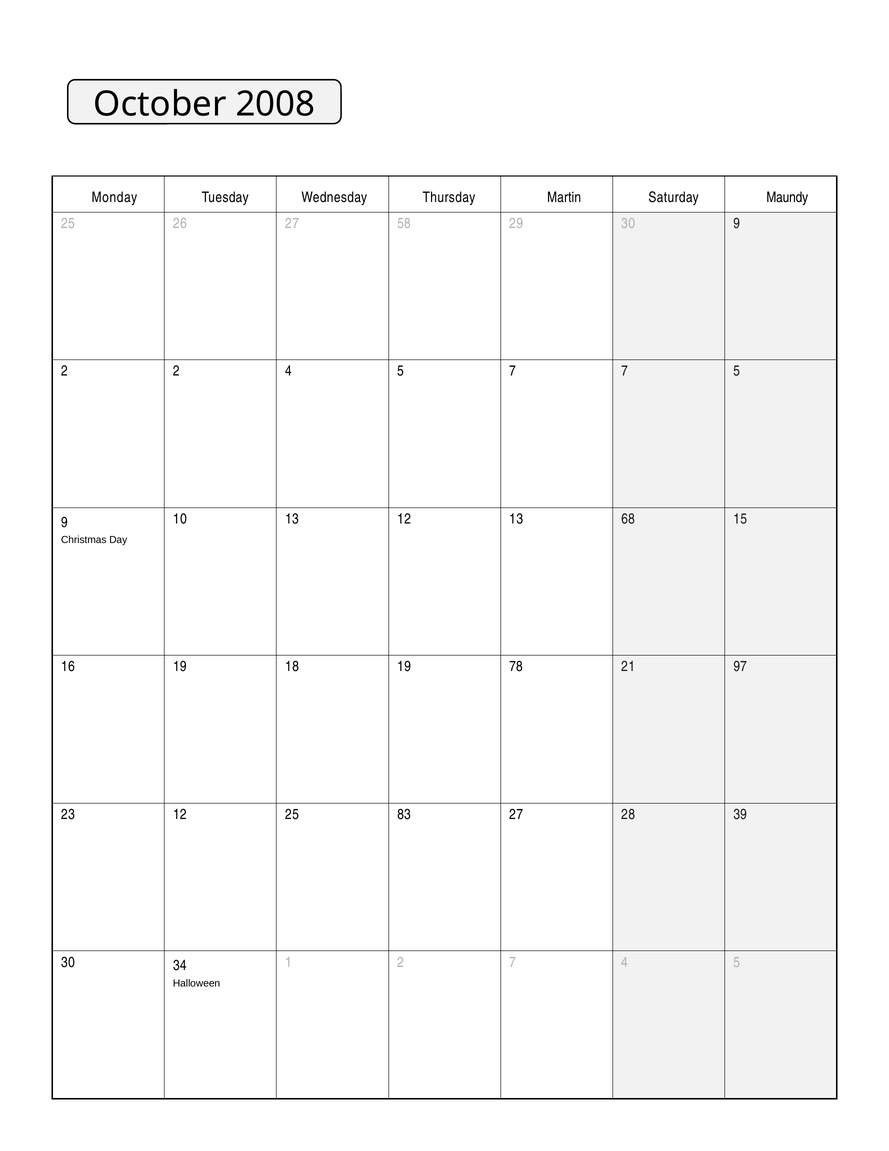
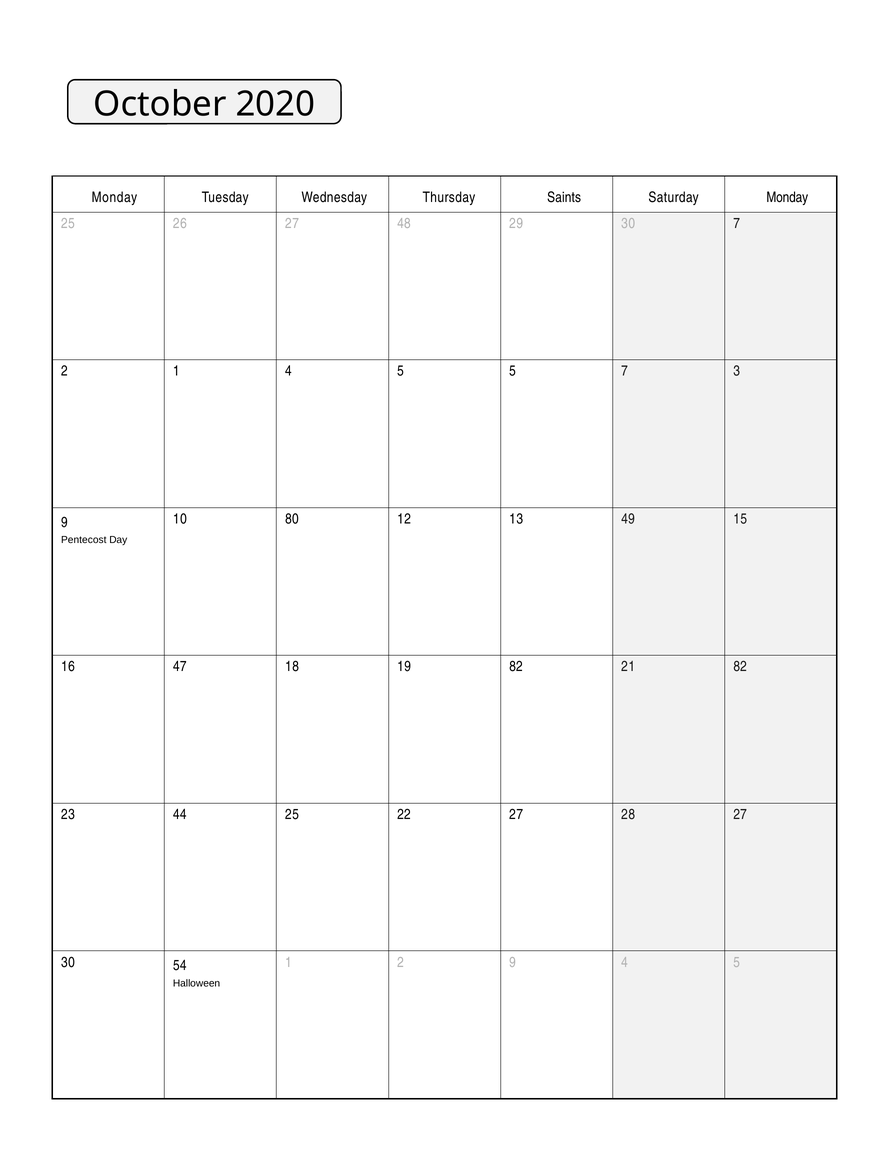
2008: 2008 -> 2020 (275, 104)
Martin: Martin -> Saints (564, 197)
Saturday Maundy: Maundy -> Monday (787, 197)
58: 58 -> 48 (404, 223)
30 9: 9 -> 7 (737, 223)
2 2: 2 -> 1 (176, 371)
5 7: 7 -> 5 (513, 371)
7 5: 5 -> 3 (737, 371)
10 13: 13 -> 80 (292, 519)
68: 68 -> 49 (628, 519)
Christmas: Christmas -> Pentecost (84, 540)
16 19: 19 -> 47 (180, 666)
19 78: 78 -> 82 (516, 666)
21 97: 97 -> 82 (740, 666)
23 12: 12 -> 44 (180, 814)
83: 83 -> 22 (404, 814)
28 39: 39 -> 27 (740, 814)
34: 34 -> 54 (180, 965)
2 7: 7 -> 9 (513, 962)
